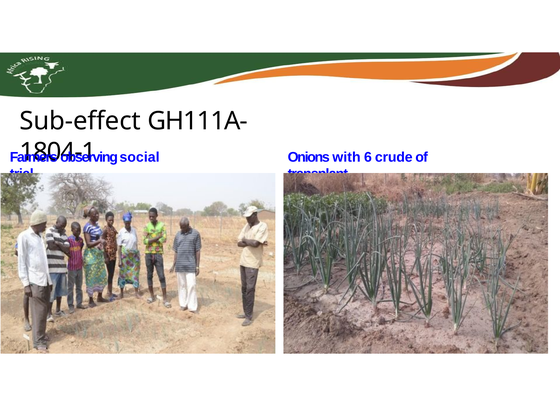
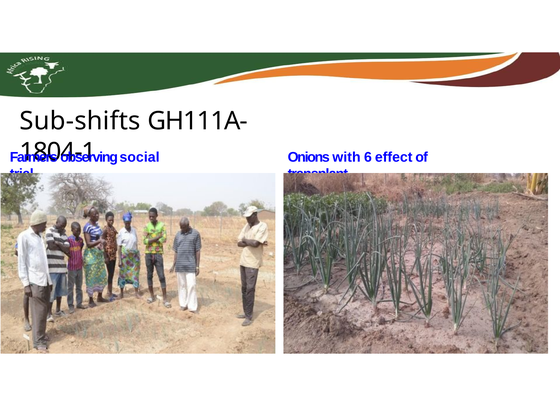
Sub-effect: Sub-effect -> Sub-shifts (80, 121)
crude: crude -> effect (394, 157)
